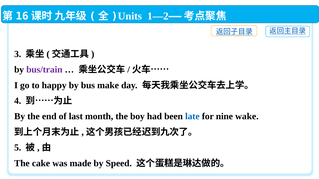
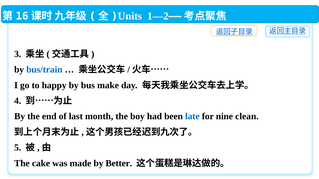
bus/train colour: purple -> blue (44, 70)
wake: wake -> clean (247, 117)
Speed: Speed -> Better (119, 164)
